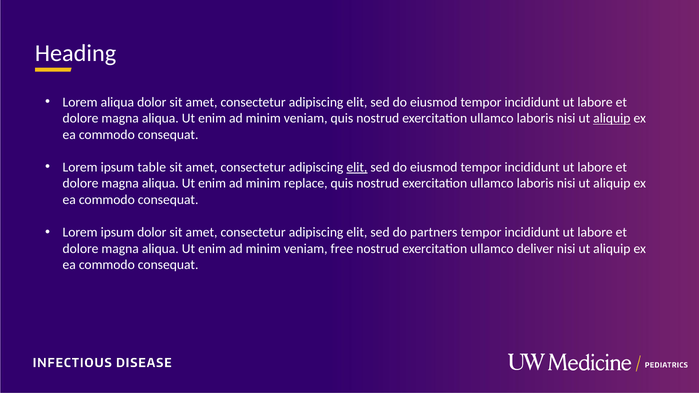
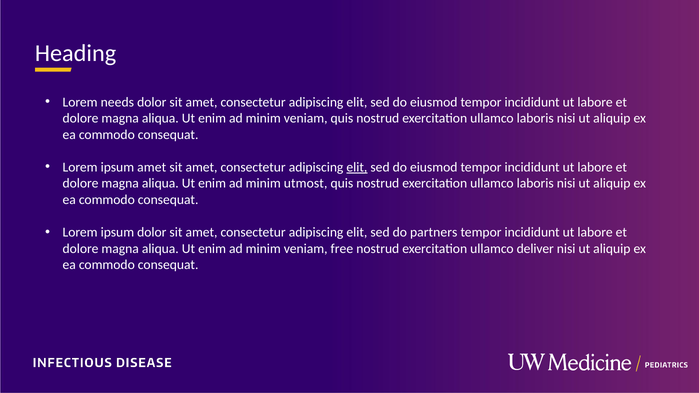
Lorem aliqua: aliqua -> needs (117, 102)
aliquip underline: present -> none (612, 118)
ipsum table: table -> amet (152, 167)
replace: replace -> utmost (306, 184)
